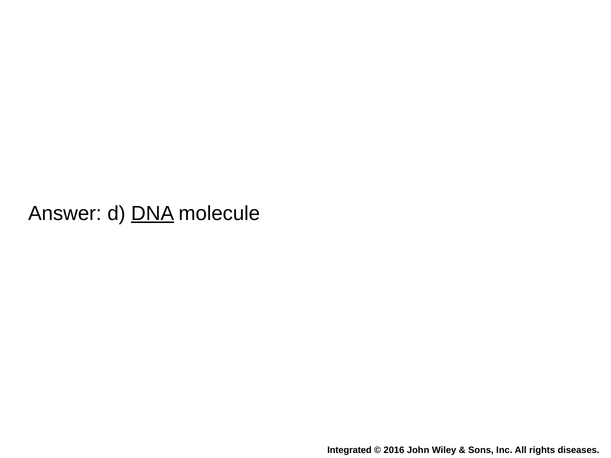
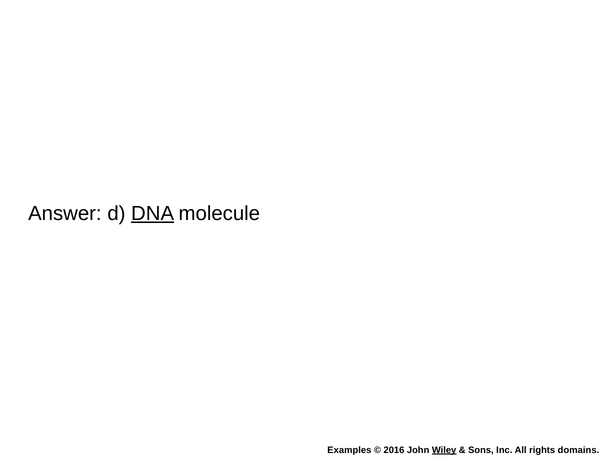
Integrated: Integrated -> Examples (349, 450)
Wiley underline: none -> present (444, 450)
diseases: diseases -> domains (578, 450)
